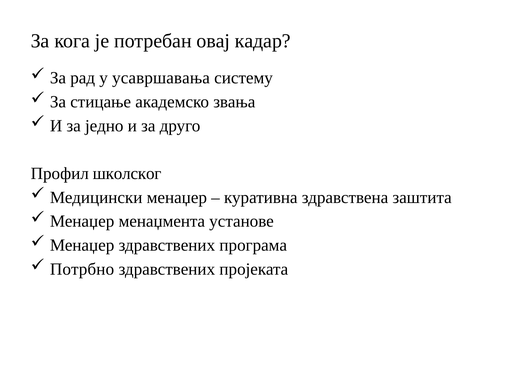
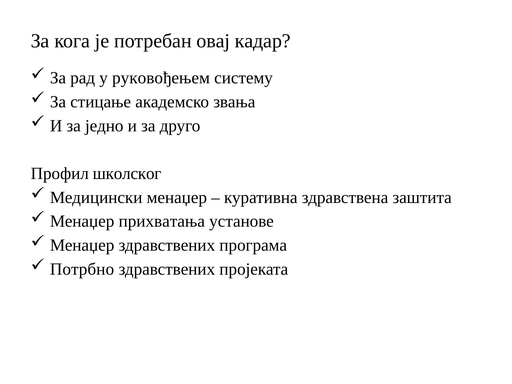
усавршавања: усавршавања -> руковођењем (161, 78)
менаџмента: менаџмента -> прихватања (162, 221)
